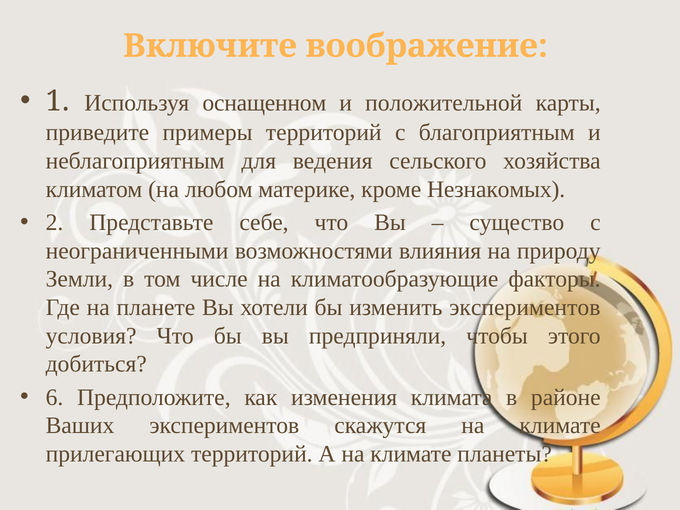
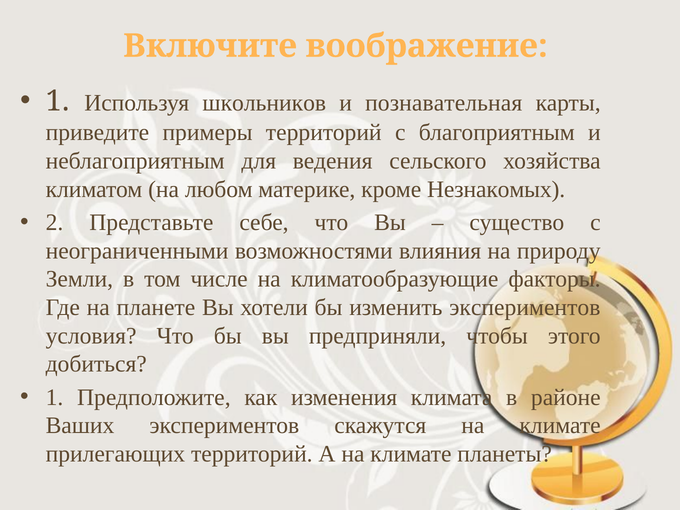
оснащенном: оснащенном -> школьников (264, 103)
положительной: положительной -> познавательная (444, 103)
6: 6 -> 1 (55, 397)
